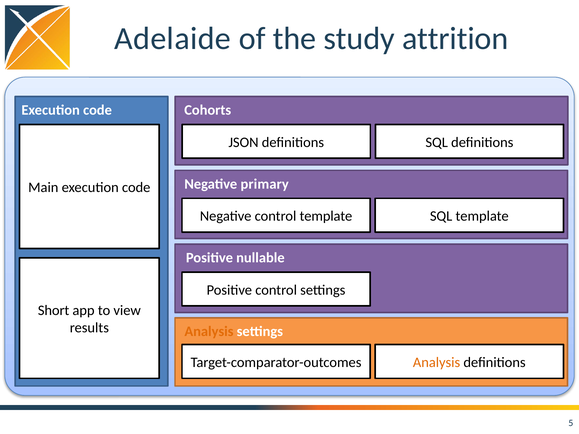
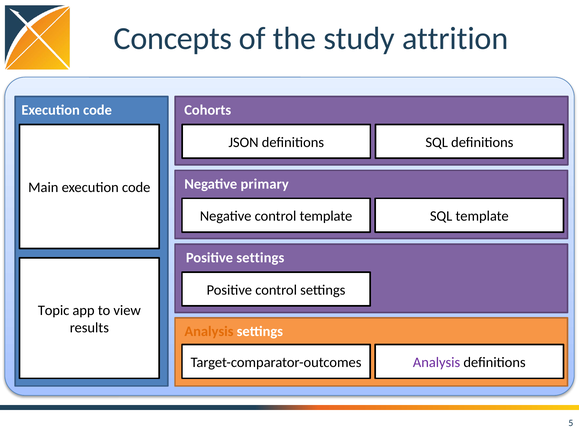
Adelaide: Adelaide -> Concepts (173, 38)
Positive nullable: nullable -> settings (260, 258)
Short: Short -> Topic (54, 311)
Analysis colour: orange -> purple (437, 363)
